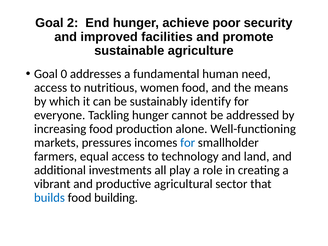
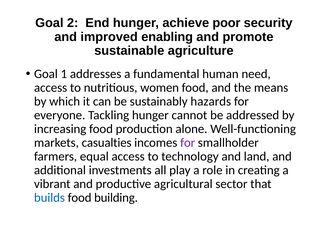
facilities: facilities -> enabling (167, 37)
0: 0 -> 1 (64, 74)
identify: identify -> hazards (211, 101)
pressures: pressures -> casualties (107, 143)
for colour: blue -> purple (188, 143)
